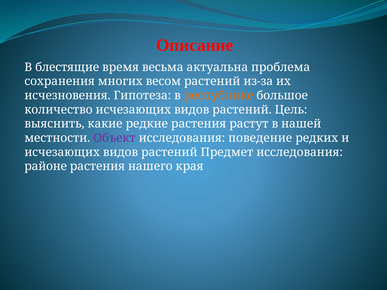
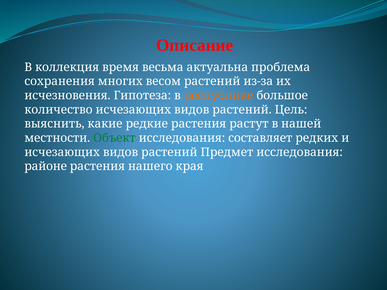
блестящие: блестящие -> коллекция (67, 67)
Объект colour: purple -> green (114, 138)
поведение: поведение -> составляет (260, 138)
